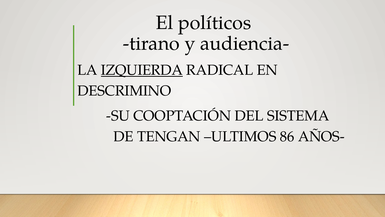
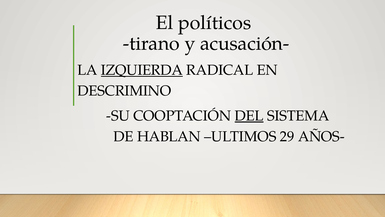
audiencia-: audiencia- -> acusación- (245, 43)
DEL underline: none -> present (249, 116)
TENGAN: TENGAN -> HABLAN (169, 136)
86: 86 -> 29 (287, 136)
